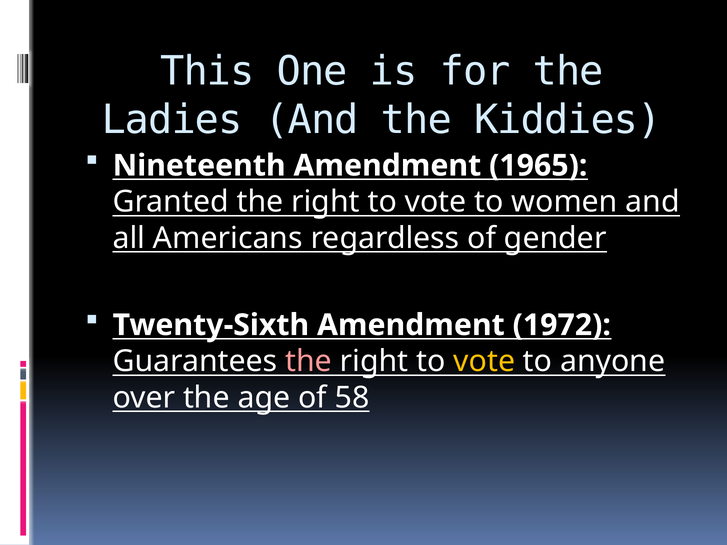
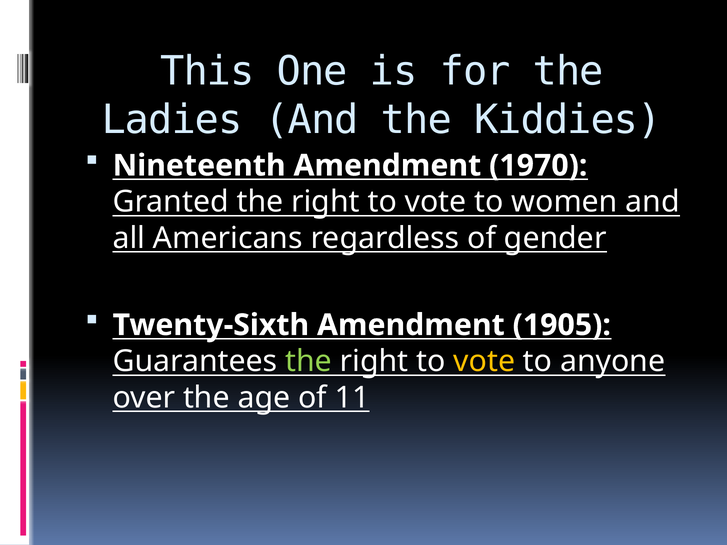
1965: 1965 -> 1970 (538, 166)
1972: 1972 -> 1905 (562, 325)
the colour: pink -> light green (309, 362)
58: 58 -> 11 (352, 398)
